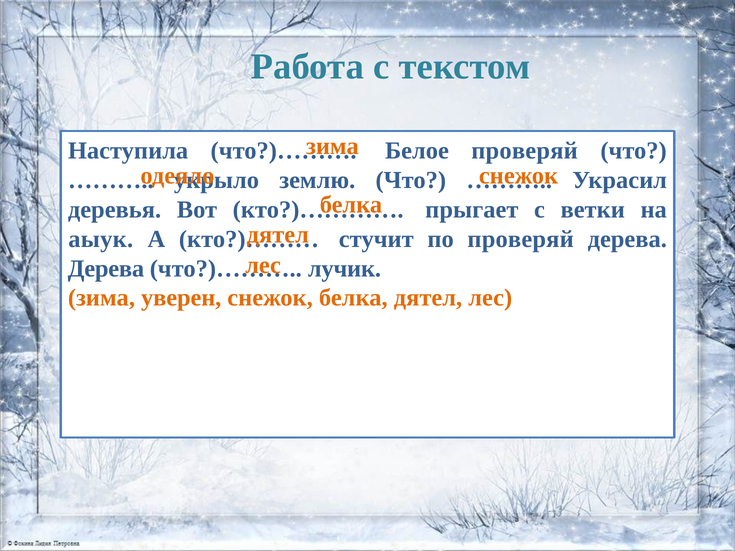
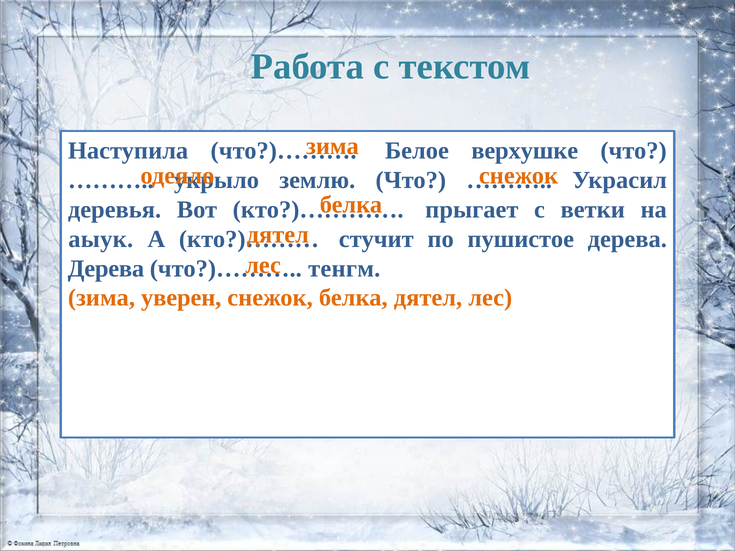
Белое проверяй: проверяй -> верхушке (525, 151)
по проверяй: проверяй -> пушистое (521, 239)
лучик: лучик -> тенгм (344, 269)
